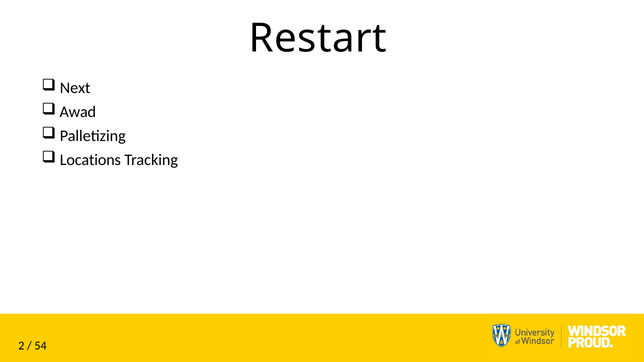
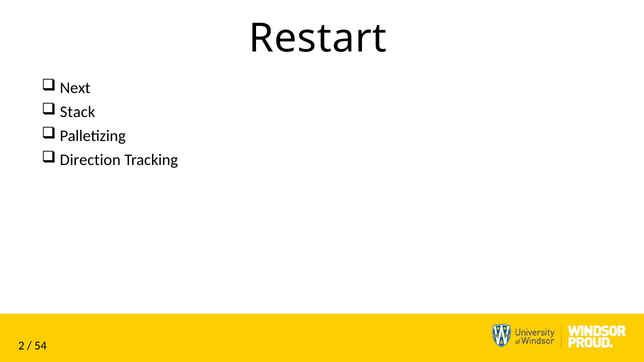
Awad: Awad -> Stack (78, 112)
Locations: Locations -> Direction (90, 160)
